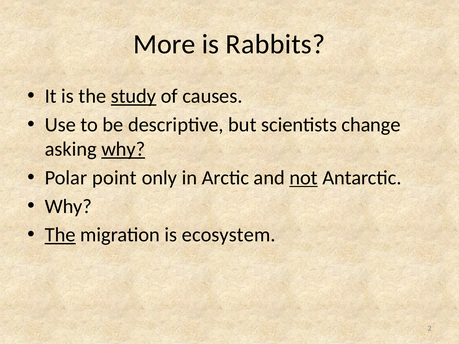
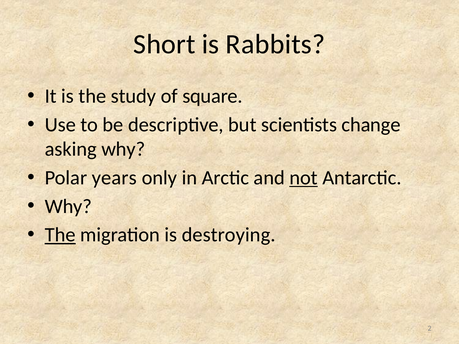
More: More -> Short (164, 44)
study underline: present -> none (134, 96)
causes: causes -> square (213, 96)
why underline: present -> none (123, 149)
point: point -> years (114, 178)
ecosystem: ecosystem -> destroying (229, 235)
